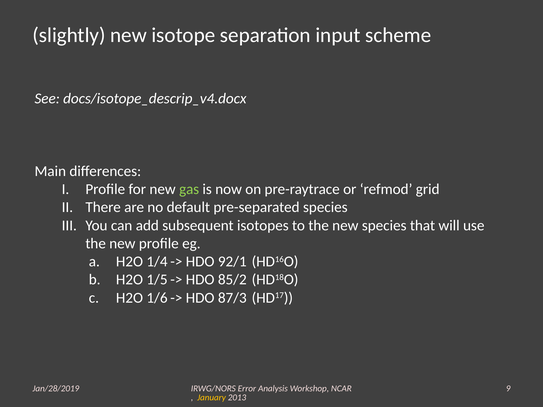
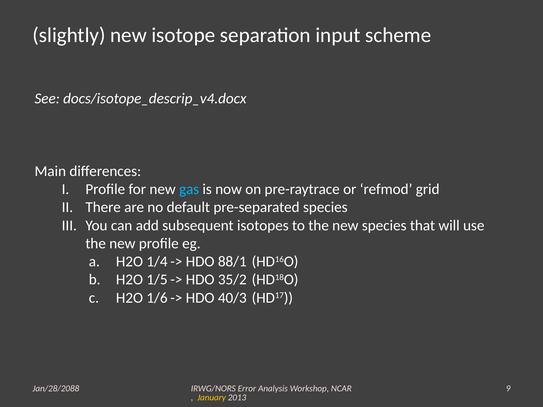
gas colour: light green -> light blue (189, 189)
92/1: 92/1 -> 88/1 (232, 262)
85/2: 85/2 -> 35/2 (232, 280)
87/3: 87/3 -> 40/3 (232, 298)
Jan/28/2019: Jan/28/2019 -> Jan/28/2088 (56, 389)
